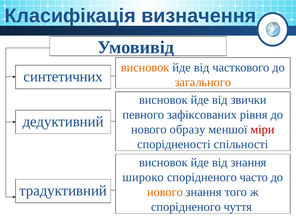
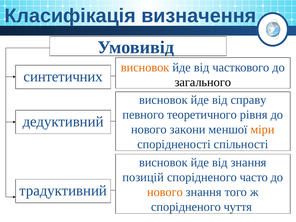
загального colour: orange -> black (203, 82)
звички: звички -> справу (249, 100)
зафіксованих: зафіксованих -> теоретичного (202, 115)
образу: образу -> закони (188, 129)
міри colour: red -> orange (263, 129)
широко: широко -> позицій (143, 177)
